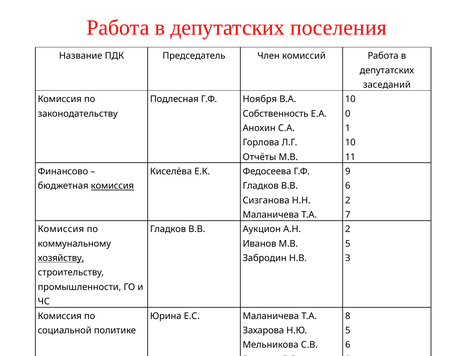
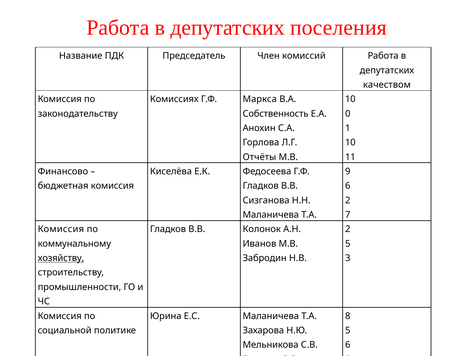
заседаний: заседаний -> качеством (387, 85)
Подлесная: Подлесная -> Комиссиях (174, 99)
Ноября: Ноября -> Маркса (260, 99)
комиссия underline: present -> none (112, 186)
Аукцион: Аукцион -> Колонок (262, 229)
